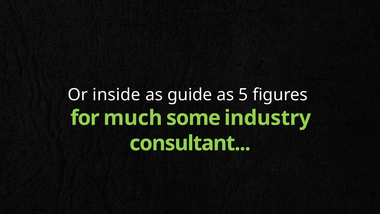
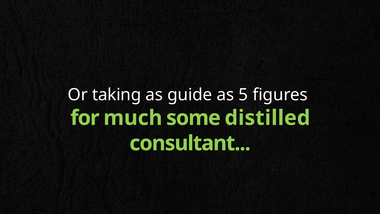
inside: inside -> taking (117, 95)
industry: industry -> distilled (267, 118)
